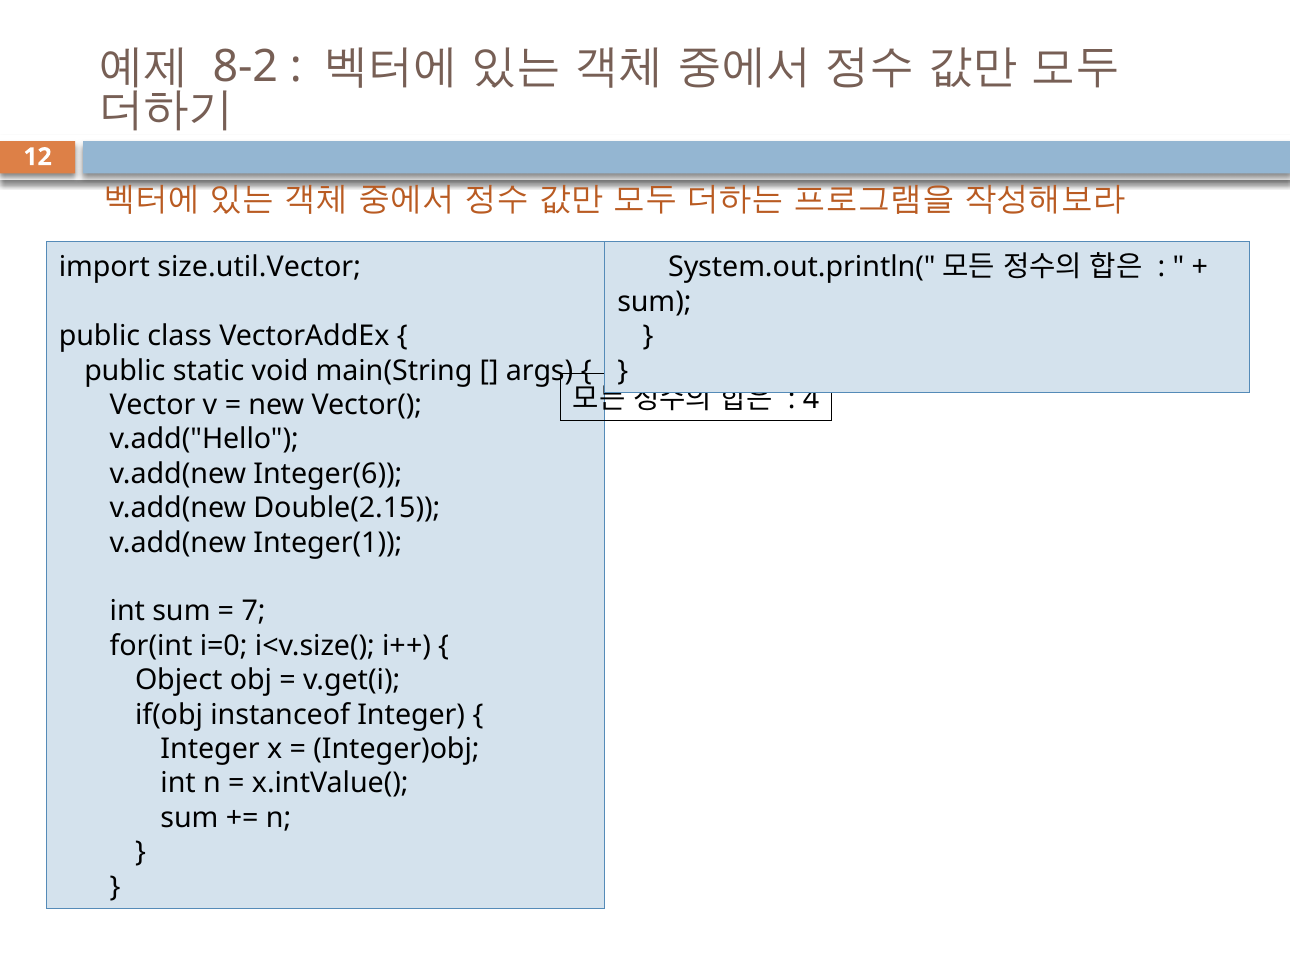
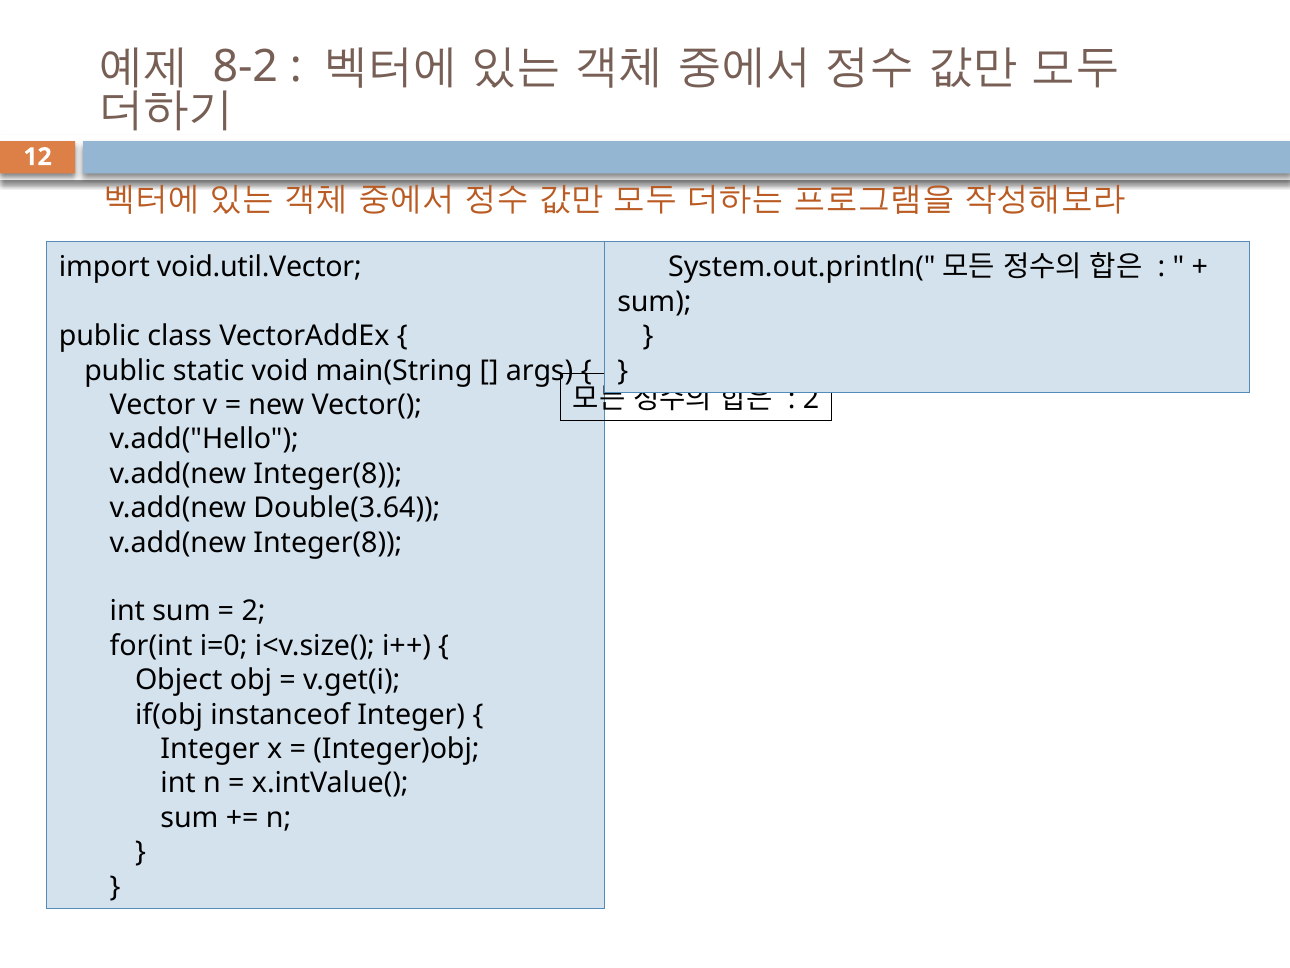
size.util.Vector: size.util.Vector -> void.util.Vector (259, 267)
4: 4 -> 2 (811, 398)
Integer(6: Integer(6 -> Integer(8 (328, 474)
Double(2.15: Double(2.15 -> Double(3.64 (347, 508)
Integer(1: Integer(1 -> Integer(8 (328, 542)
7: 7 -> 2 (254, 611)
